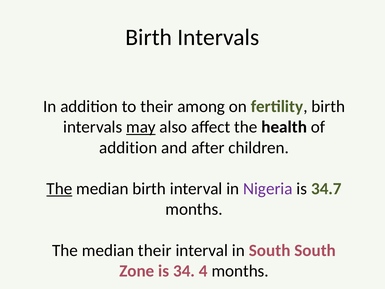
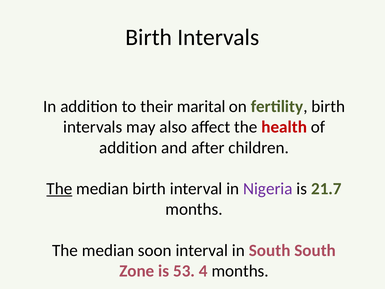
among: among -> marital (201, 106)
may underline: present -> none (141, 127)
health colour: black -> red (284, 127)
34.7: 34.7 -> 21.7 (326, 189)
median their: their -> soon (155, 250)
34: 34 -> 53 (184, 271)
